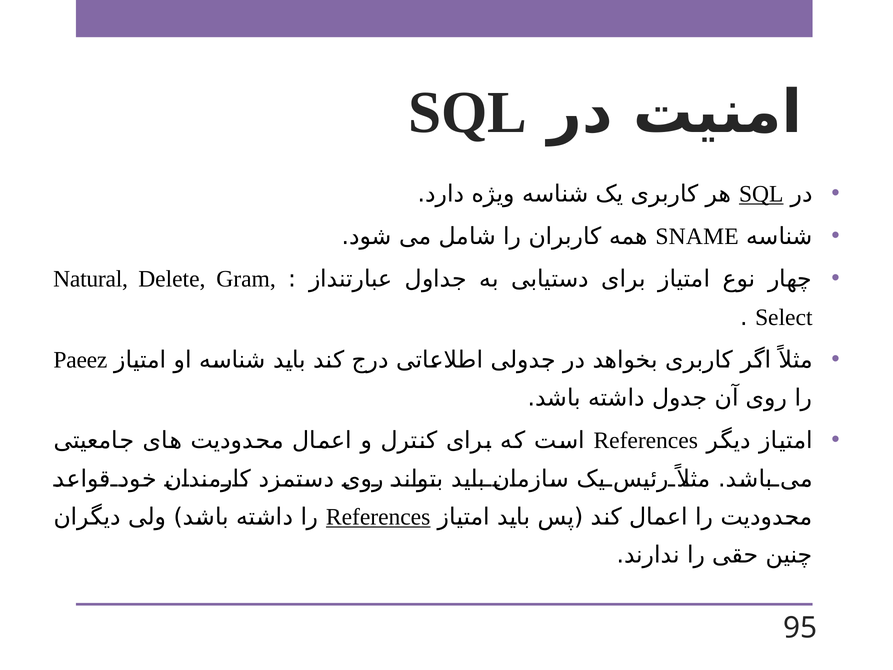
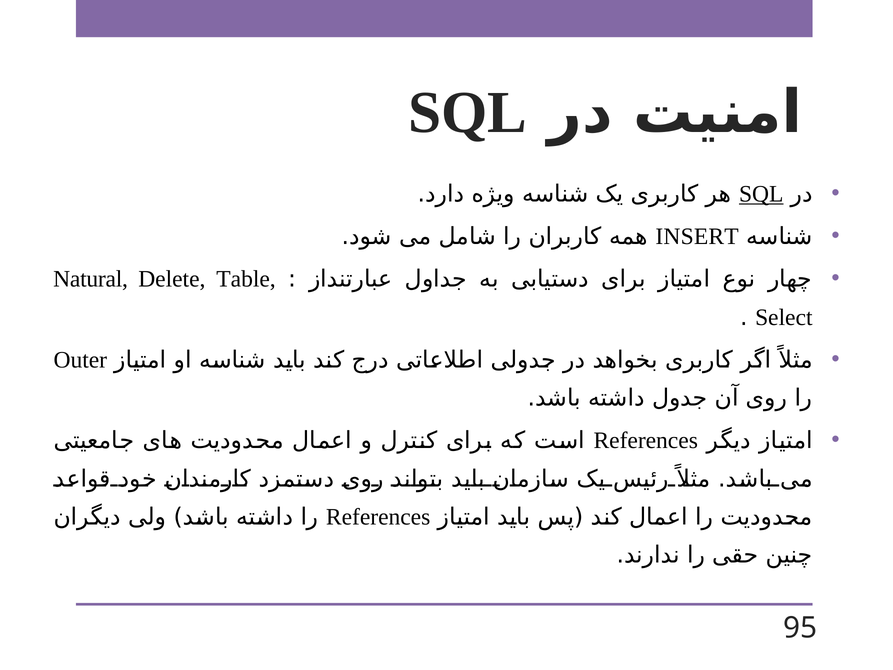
SNAME: SNAME -> INSERT (697, 236)
Gram: Gram -> Table (246, 279)
Paeez: Paeez -> Outer (80, 360)
References underline: present -> none (378, 517)
